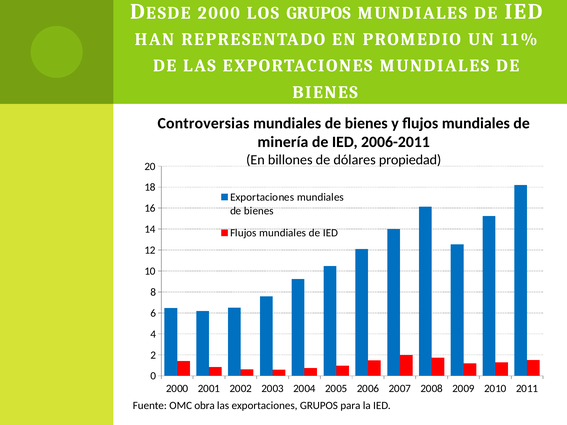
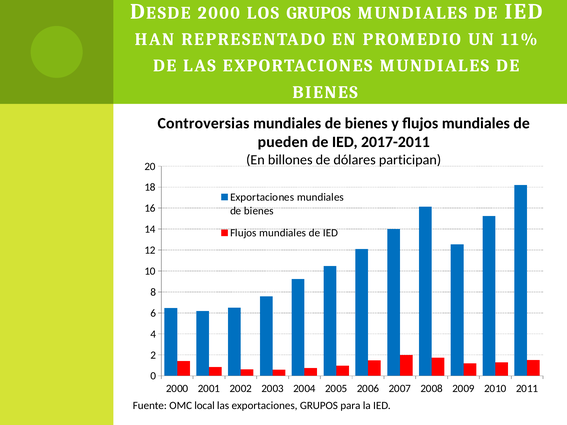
minería: minería -> pueden (283, 142)
2006-2011: 2006-2011 -> 2017-2011 (395, 142)
propiedad: propiedad -> participan (410, 160)
obra: obra -> local (205, 406)
